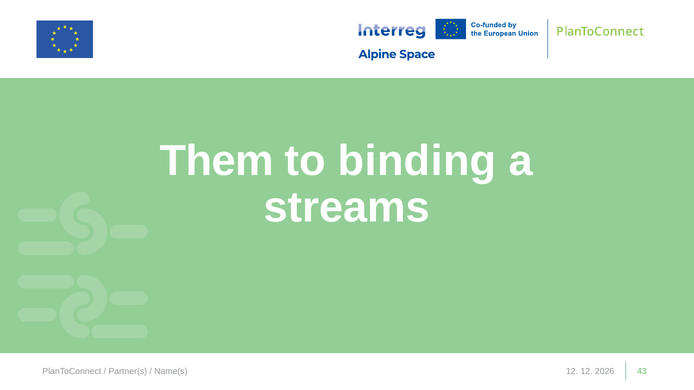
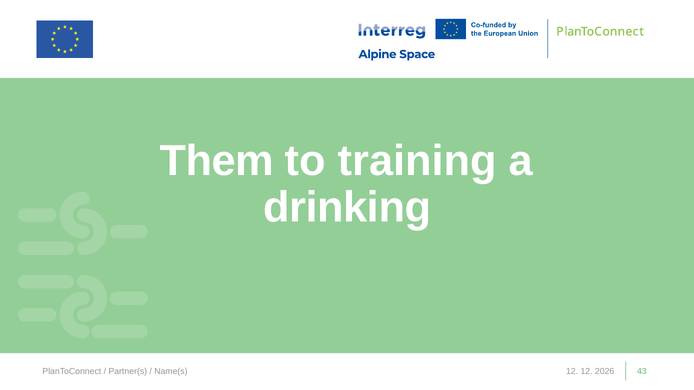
binding: binding -> training (417, 161)
streams: streams -> drinking (347, 208)
